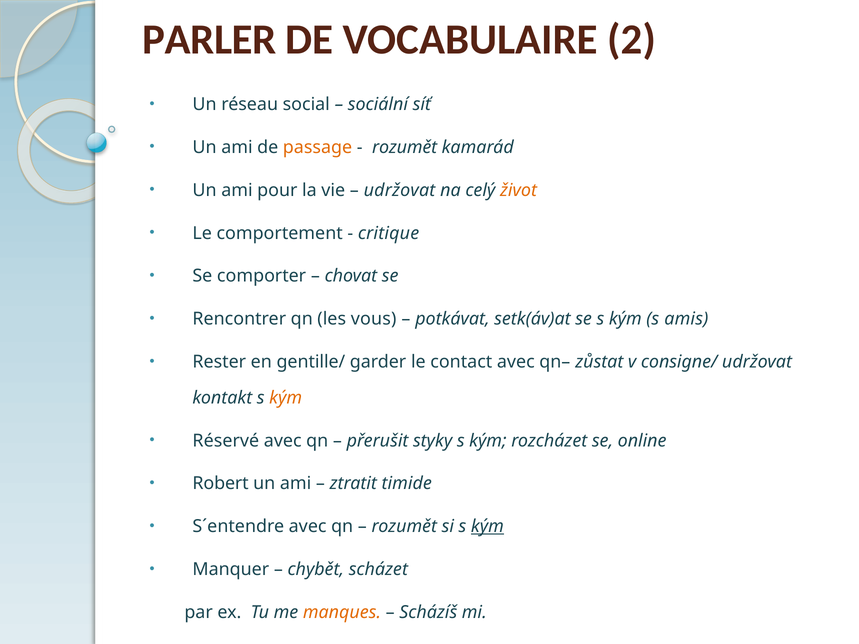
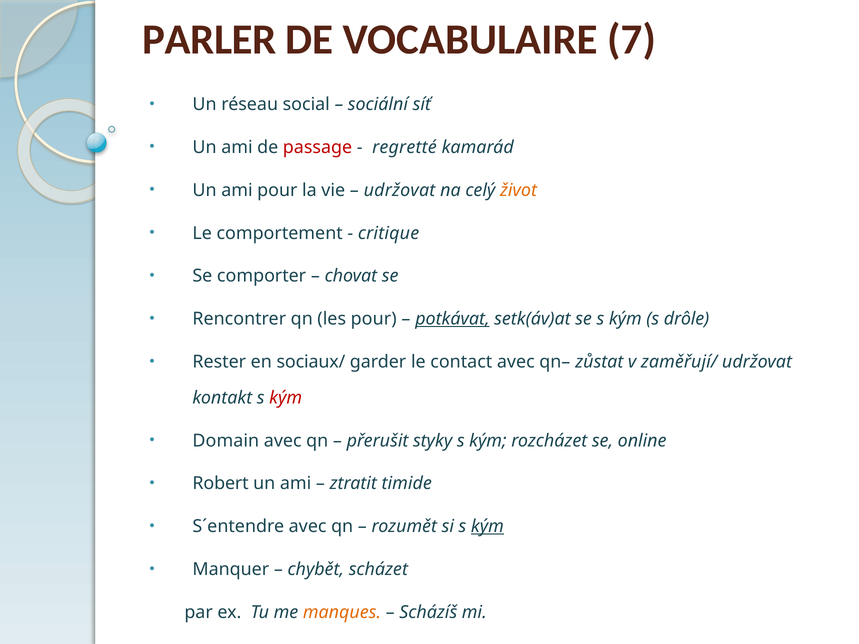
2: 2 -> 7 (632, 39)
passage colour: orange -> red (317, 147)
rozumět: rozumět -> regretté (404, 147)
les vous: vous -> pour (374, 319)
potkávat underline: none -> present (452, 319)
amis: amis -> drôle (687, 319)
gentille/: gentille/ -> sociaux/ (311, 362)
consigne/: consigne/ -> zaměřují/ (679, 362)
kým colour: orange -> red (286, 398)
Réservé: Réservé -> Domain (226, 441)
